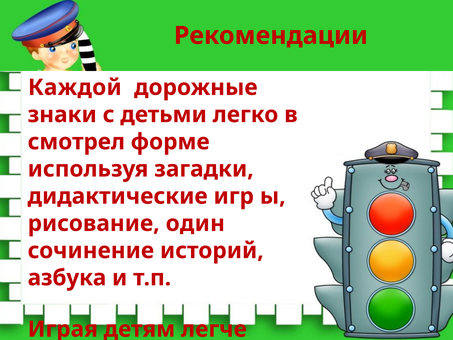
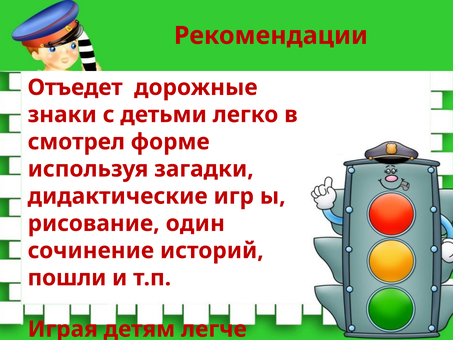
Каждой: Каждой -> Отъедет (75, 87)
азбука: азбука -> пошли (67, 278)
